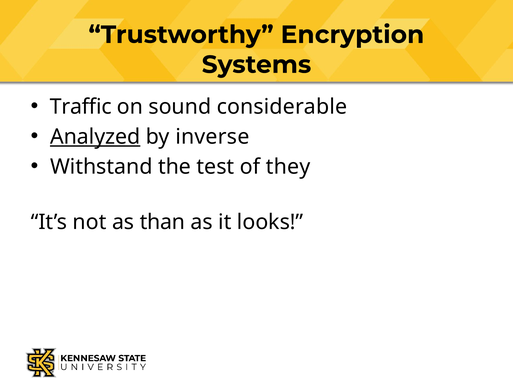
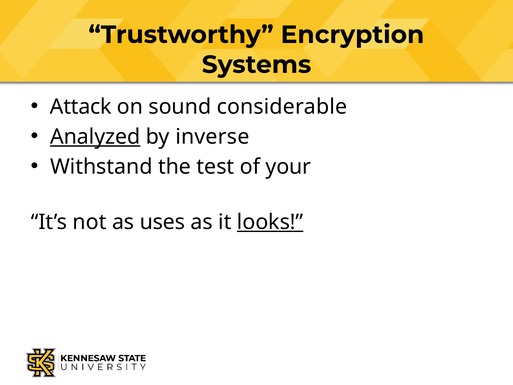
Traffic: Traffic -> Attack (81, 107)
they: they -> your (288, 167)
than: than -> uses (162, 222)
looks underline: none -> present (270, 222)
